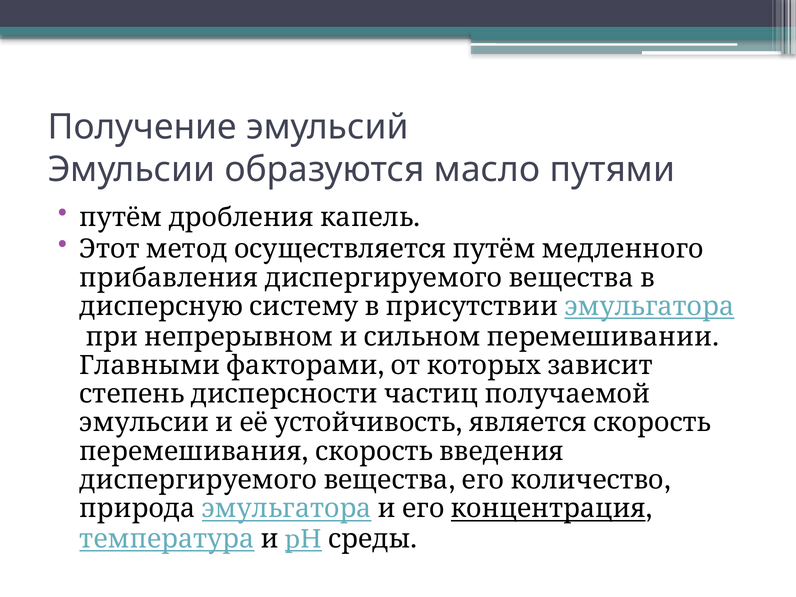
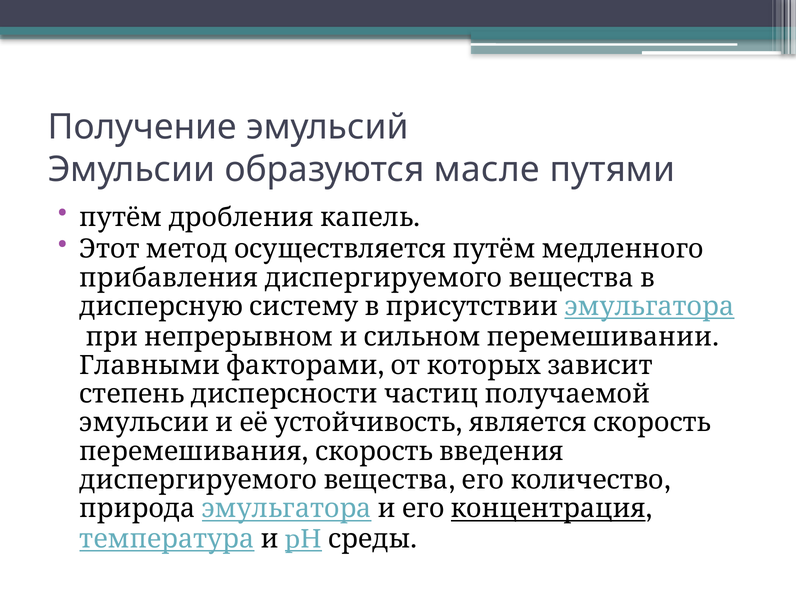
масло: масло -> масле (487, 170)
